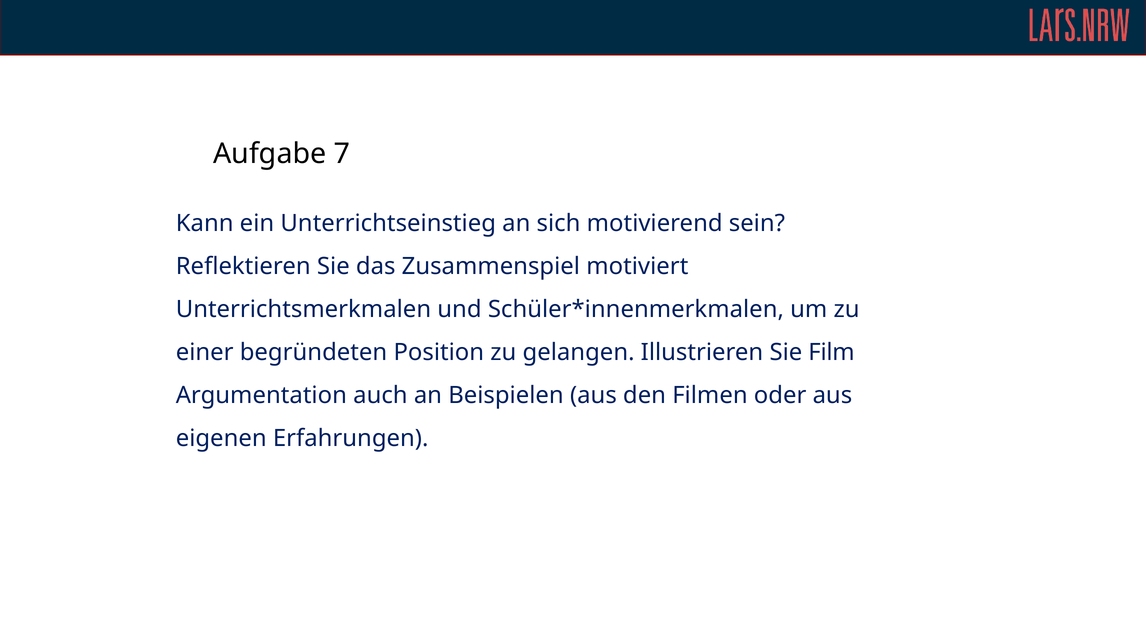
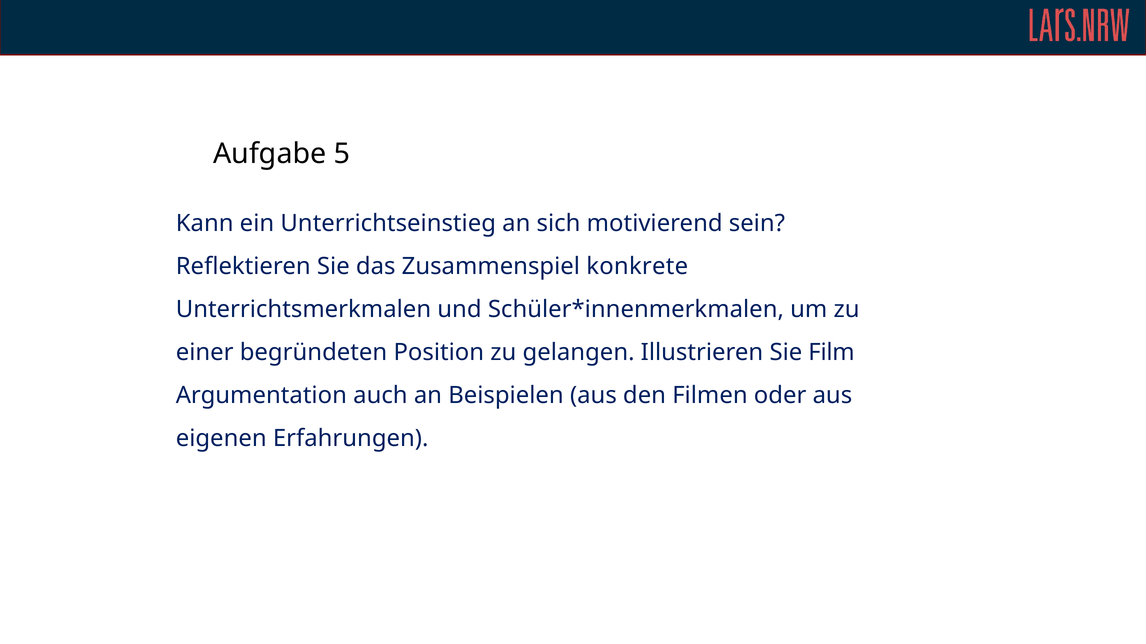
7: 7 -> 5 (342, 154)
motiviert: motiviert -> konkrete (637, 267)
